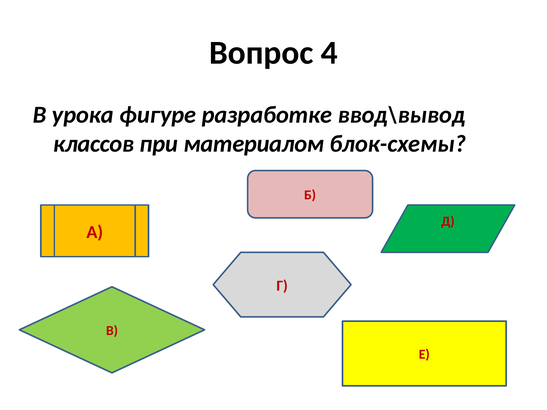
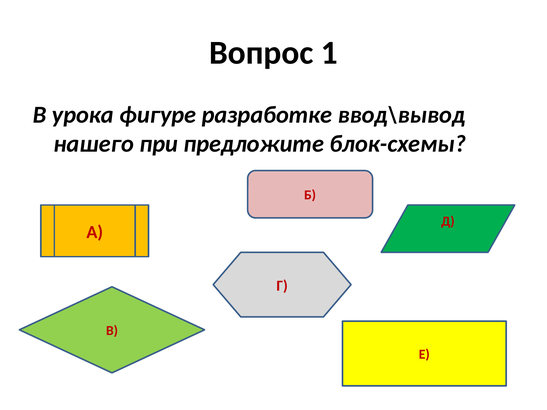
4: 4 -> 1 (329, 53)
классов: классов -> нашего (94, 144)
материалом: материалом -> предложите (254, 144)
